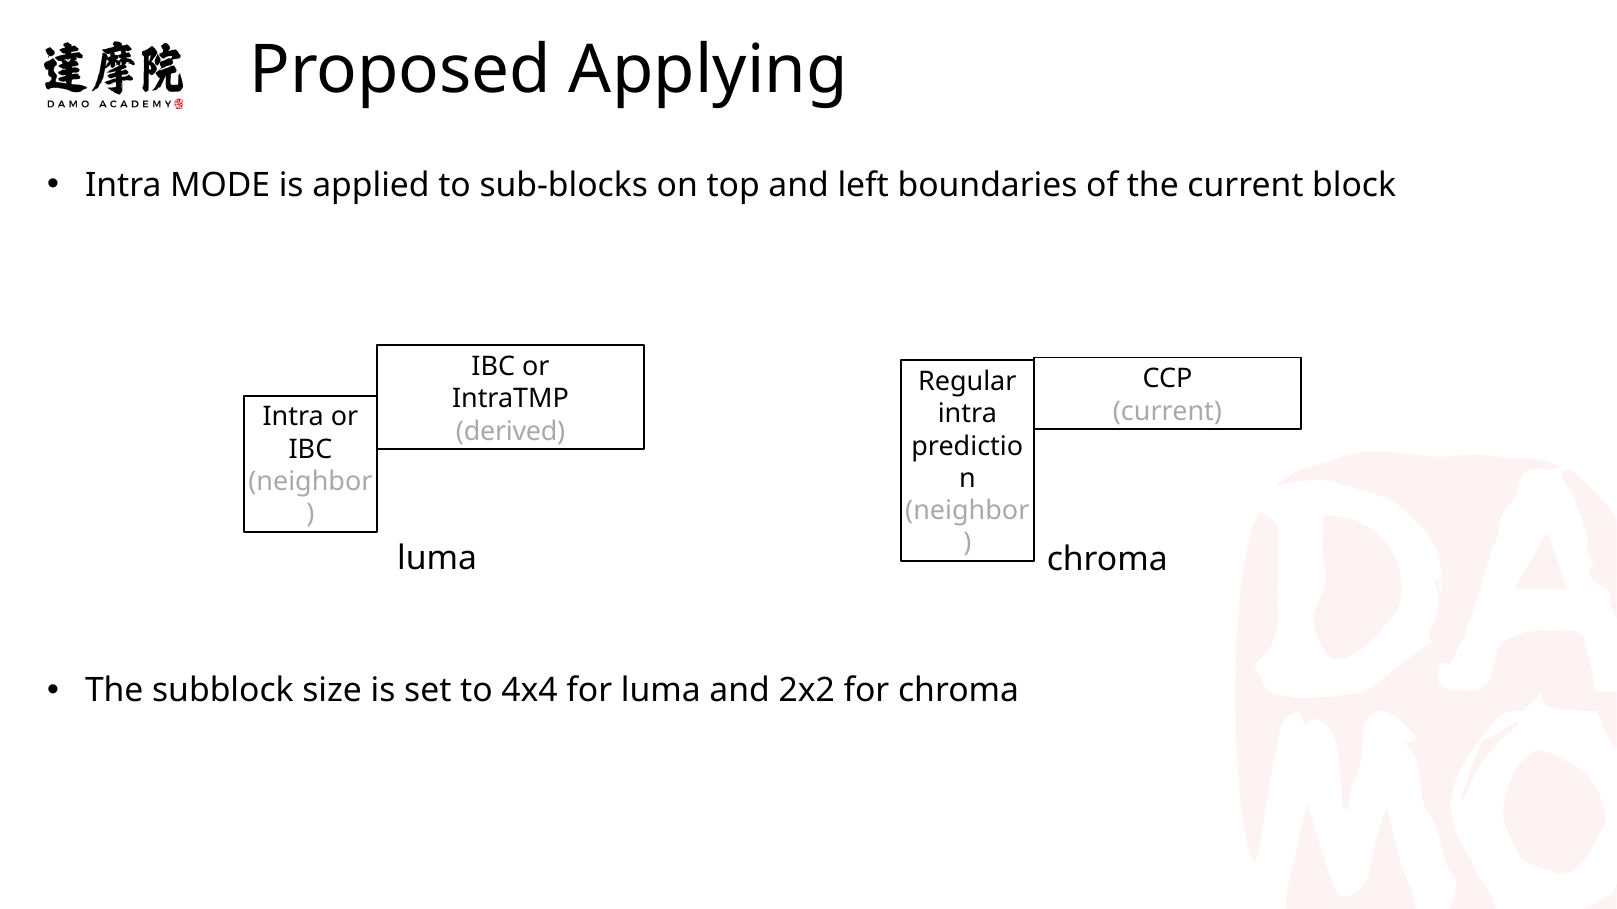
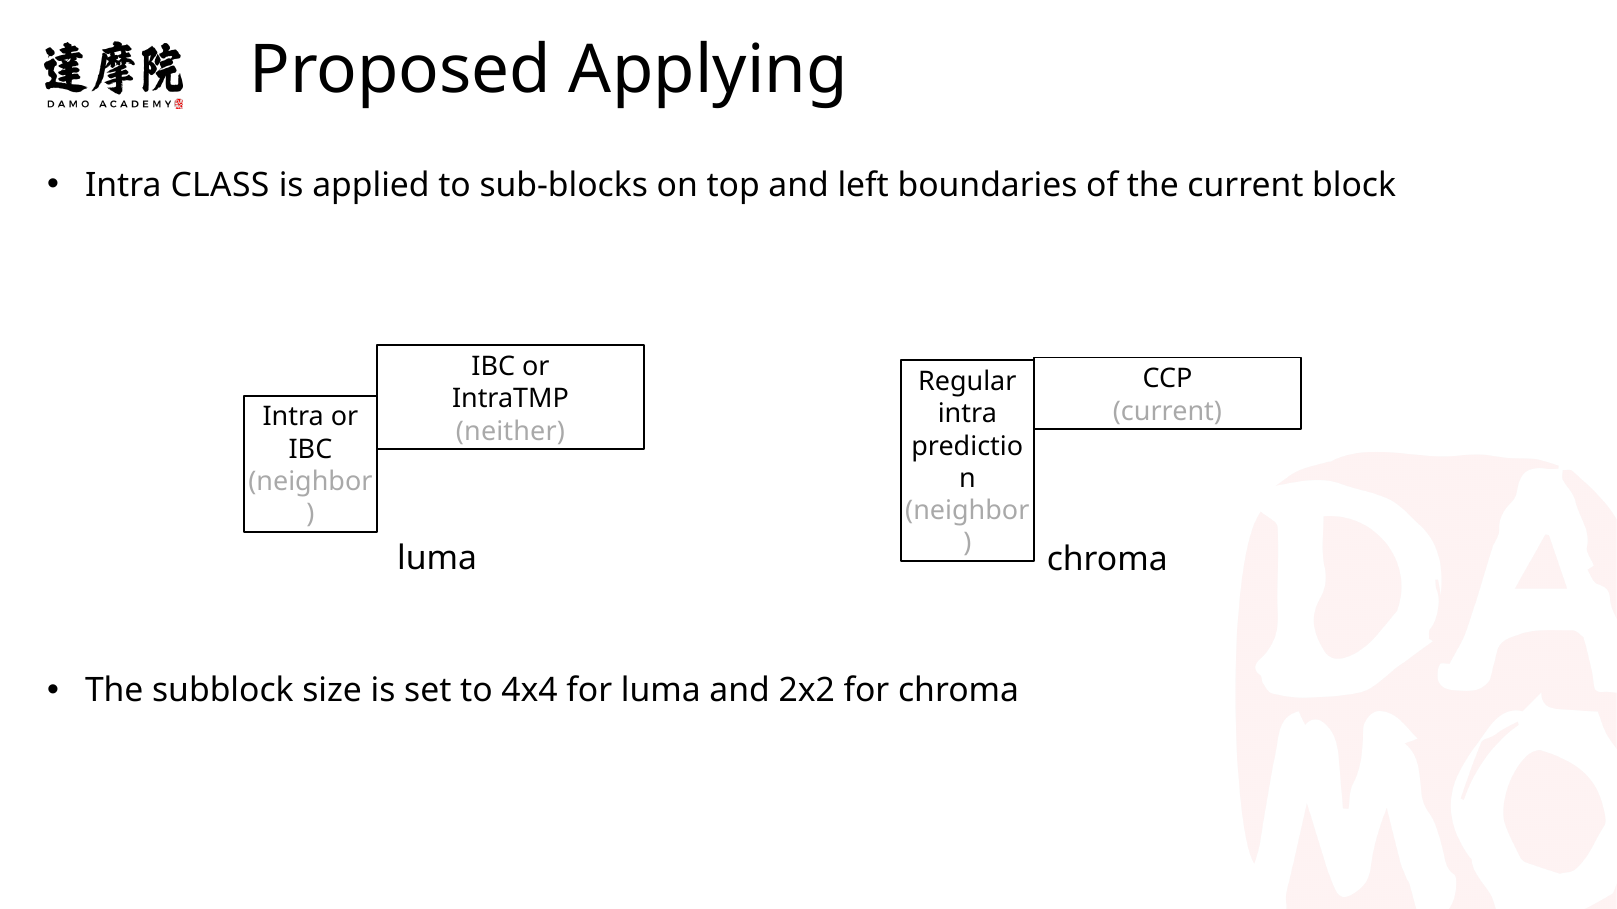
Intra MODE: MODE -> CLASS (220, 186)
derived: derived -> neither (510, 431)
